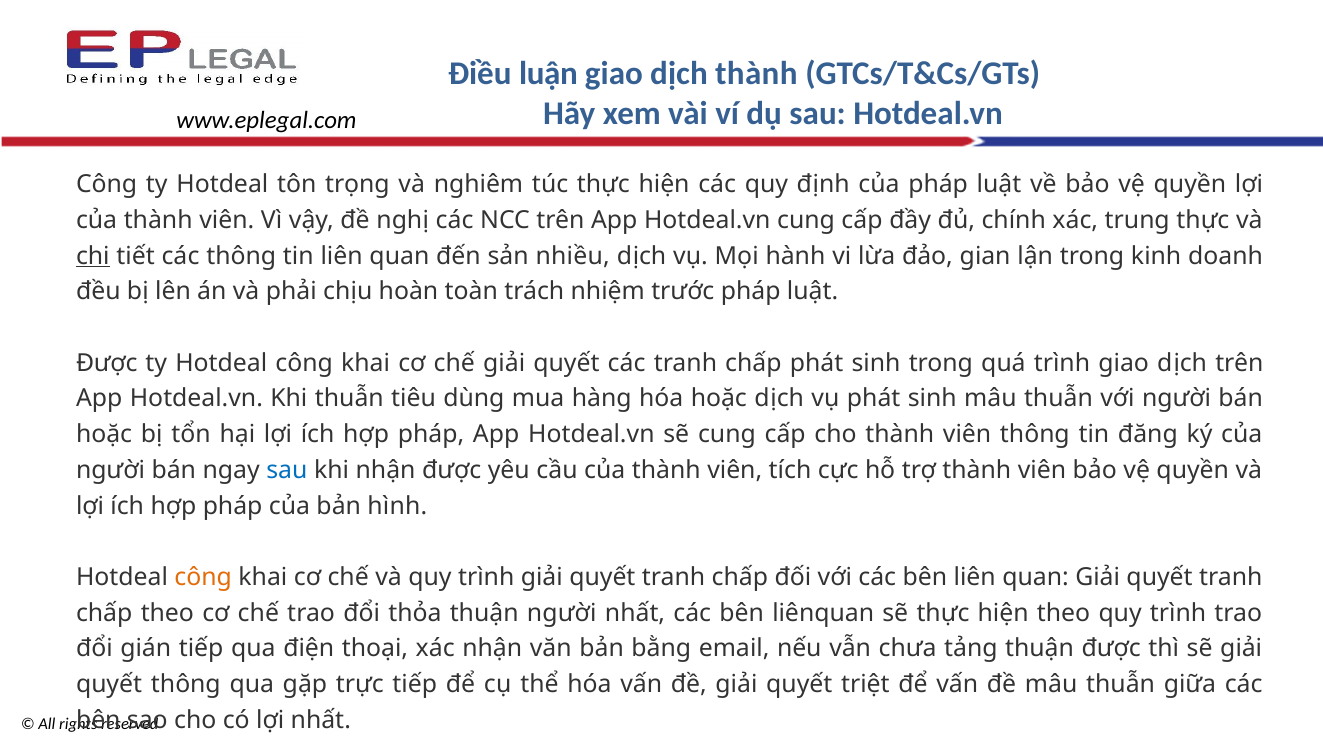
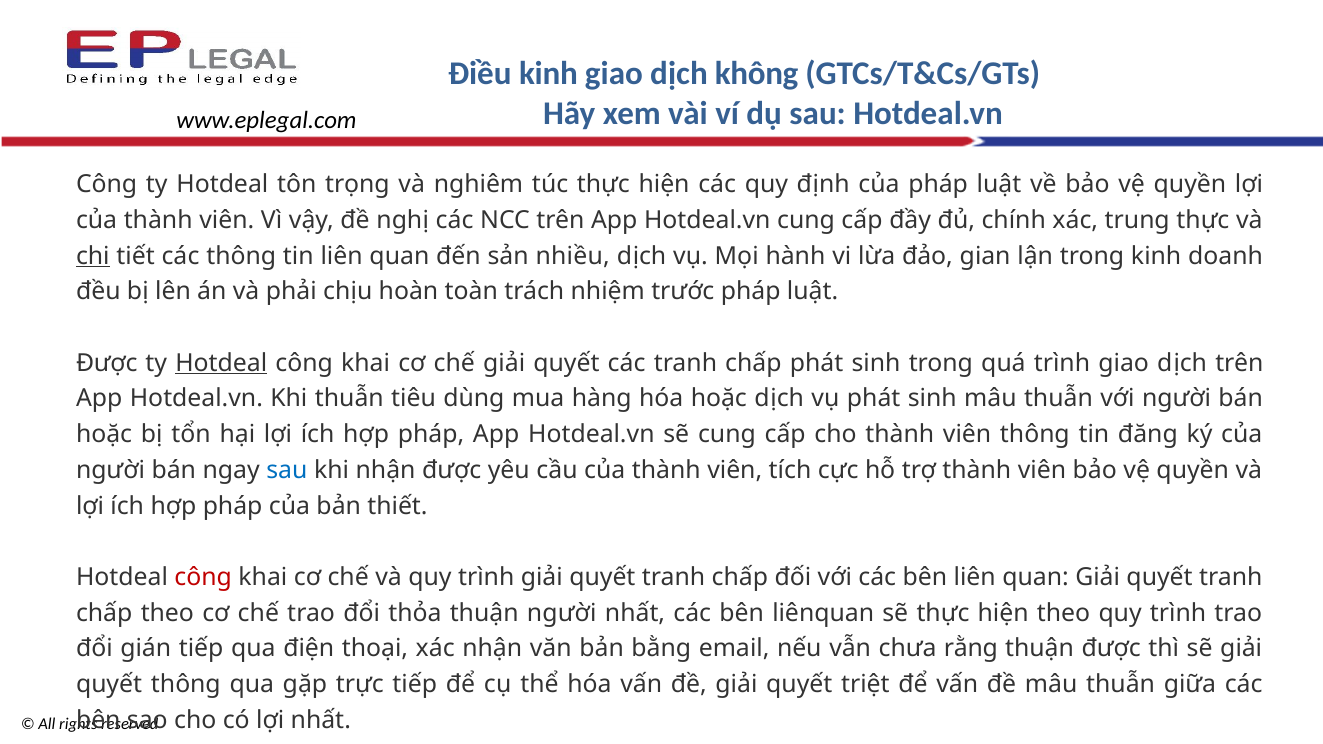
Điều luận: luận -> kinh (548, 74)
dịch thành: thành -> không (757, 74)
Hotdeal underline: none -> present (221, 363)
hình: hình -> thiết (397, 506)
công colour: orange -> red (203, 577)
tảng: tảng -> rằng (971, 649)
